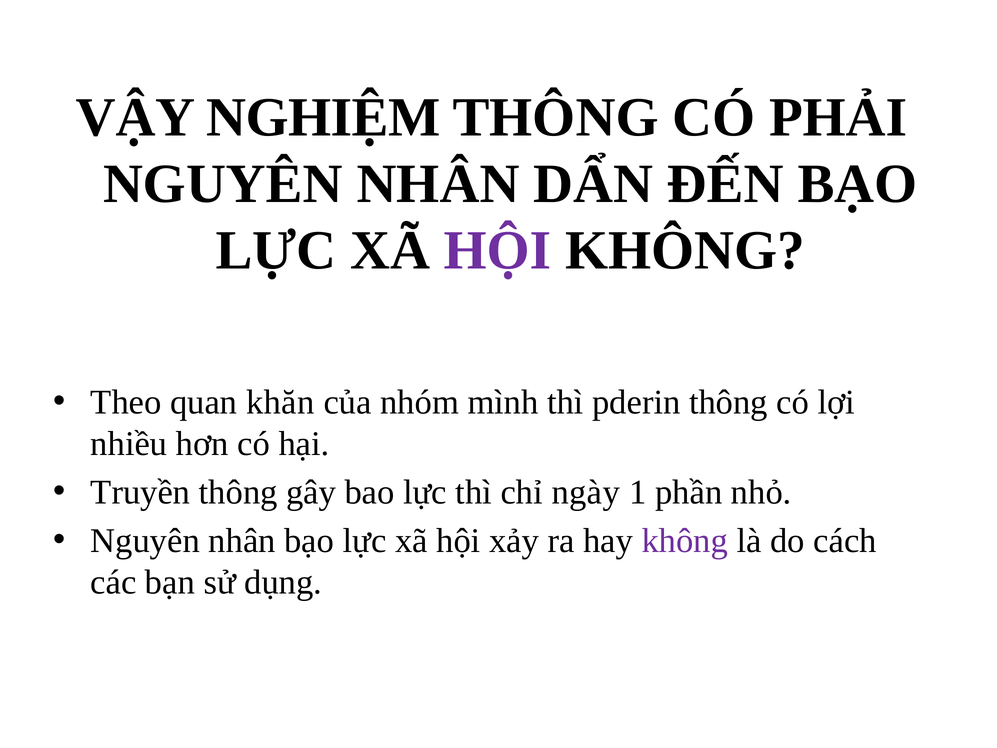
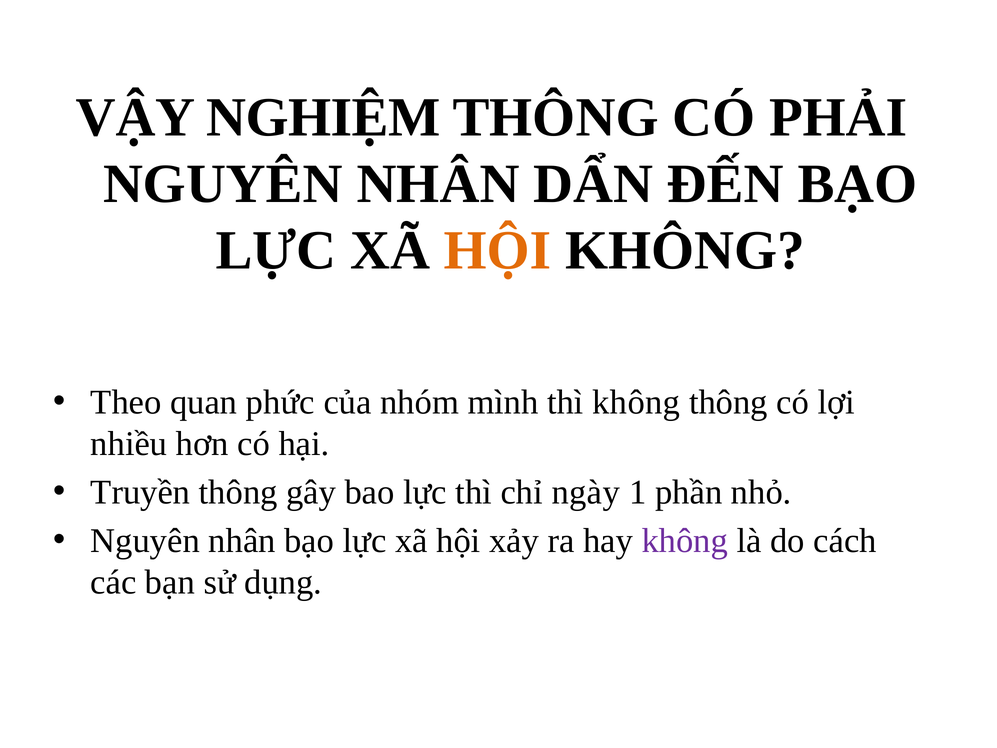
HỘI colour: purple -> orange (498, 250)
khăn: khăn -> phức (280, 402)
thì pderin: pderin -> không (636, 402)
